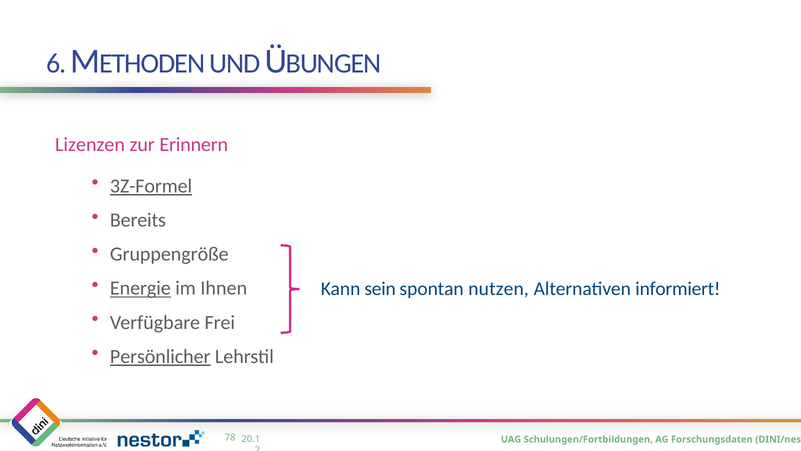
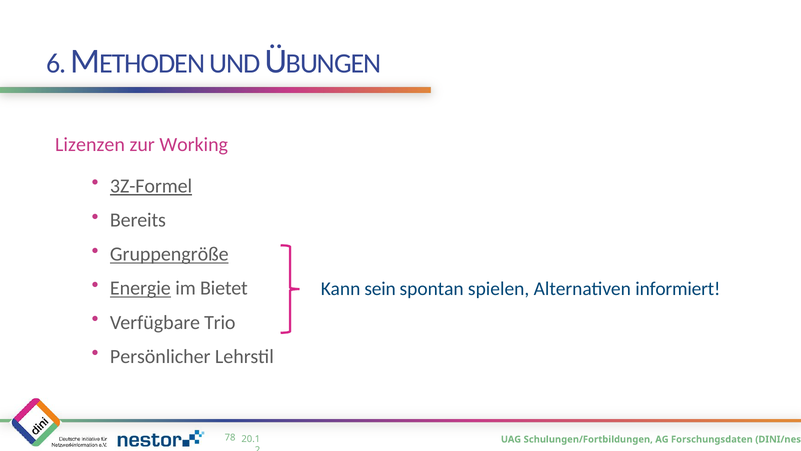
Erinnern: Erinnern -> Working (194, 145)
Gruppengröße underline: none -> present (169, 254)
Ihnen: Ihnen -> Bietet (224, 288)
nutzen: nutzen -> spielen (499, 289)
Frei: Frei -> Trio (220, 322)
Persönlicher underline: present -> none (160, 356)
